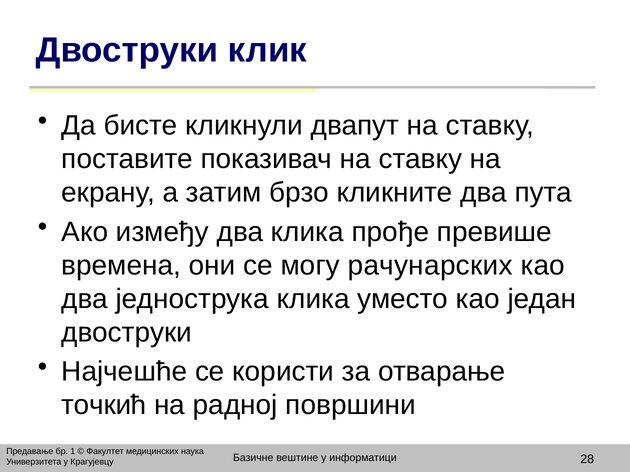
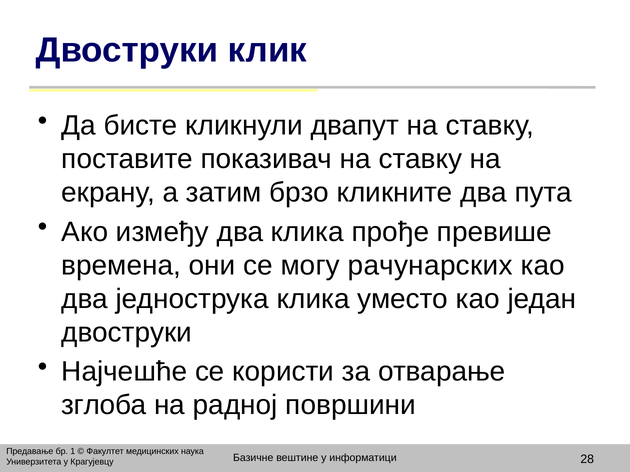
точкић: точкић -> зглоба (104, 406)
